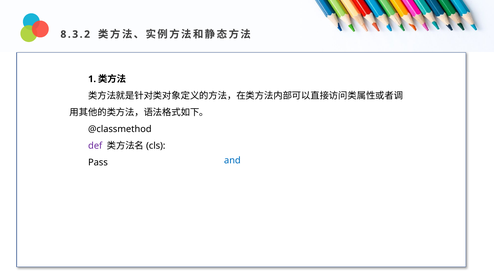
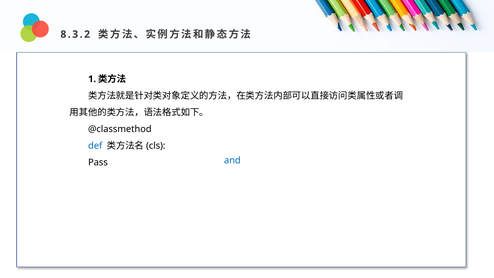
def colour: purple -> blue (95, 146)
